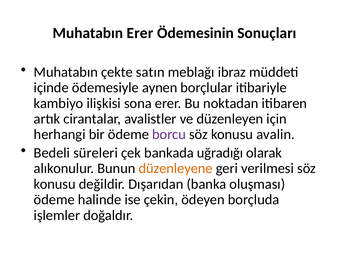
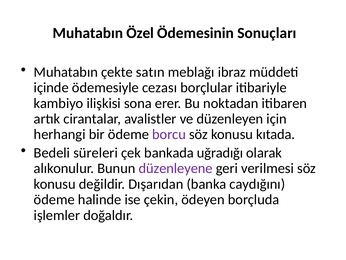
Muhatabın Erer: Erer -> Özel (140, 33)
aynen: aynen -> cezası (160, 88)
avalin: avalin -> kıtada (276, 134)
düzenleyene colour: orange -> purple (176, 168)
oluşması: oluşması -> caydığını (257, 184)
